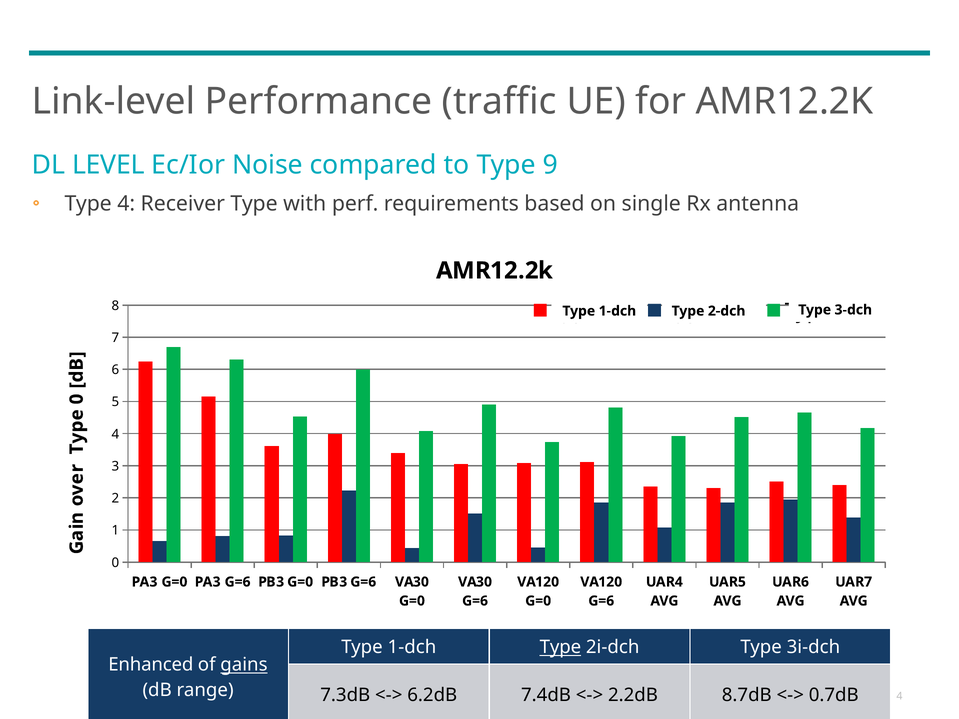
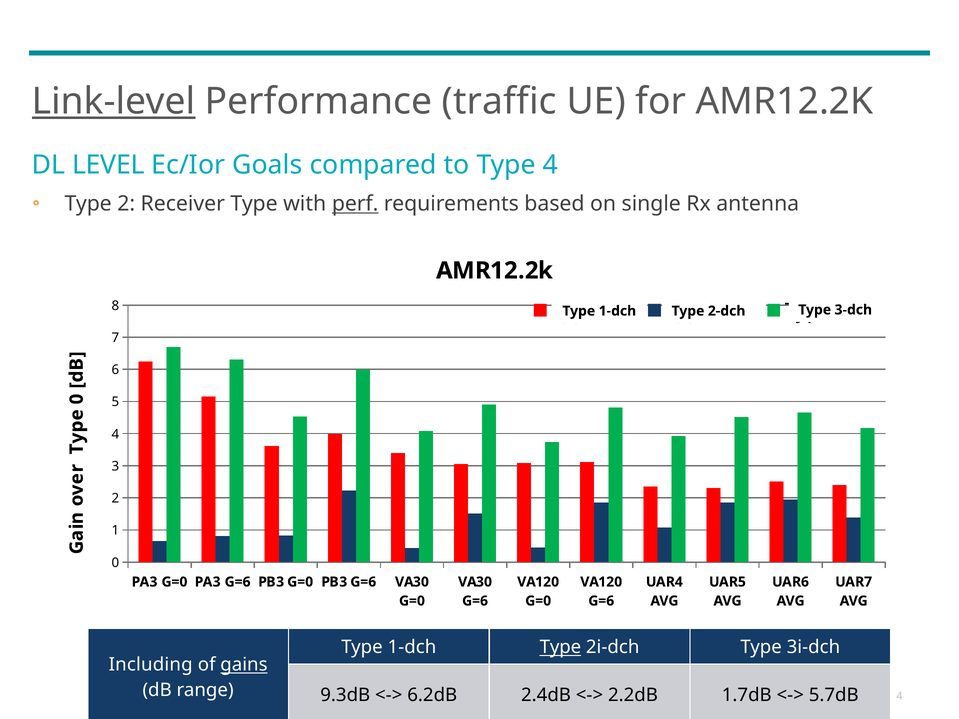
Link-level underline: none -> present (114, 102)
Noise: Noise -> Goals (267, 165)
Type 9: 9 -> 4 (551, 165)
Type 4: 4 -> 2 (126, 204)
perf underline: none -> present (355, 204)
Enhanced: Enhanced -> Including (151, 665)
7.3dB: 7.3dB -> 9.3dB (345, 695)
7.4dB: 7.4dB -> 2.4dB (546, 695)
8.7dB: 8.7dB -> 1.7dB (747, 695)
0.7dB: 0.7dB -> 5.7dB (834, 695)
